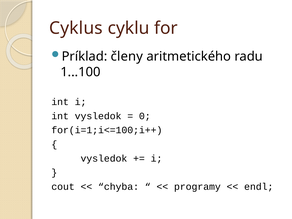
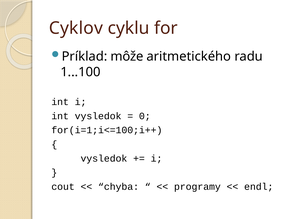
Cyklus: Cyklus -> Cyklov (76, 28)
členy: členy -> môže (127, 56)
